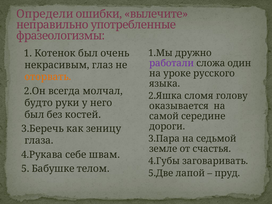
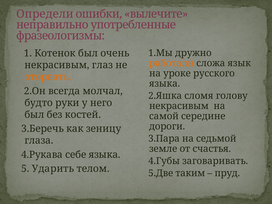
работали colour: purple -> orange (172, 63)
один: один -> язык (239, 63)
оказывается: оказывается -> некрасивым (179, 106)
себе швам: швам -> языка (105, 155)
Бабушке: Бабушке -> Ударить (53, 169)
лапой: лапой -> таким (190, 173)
